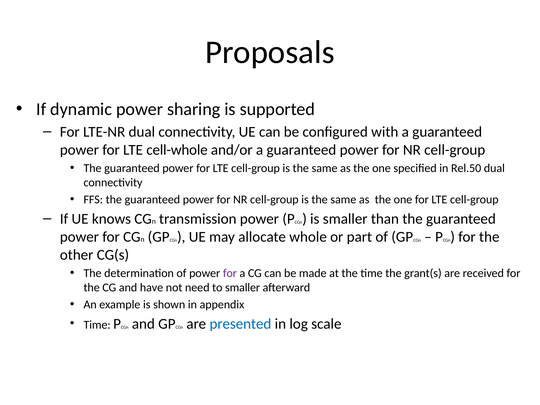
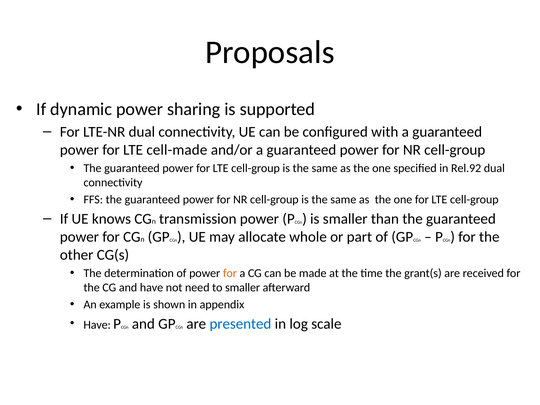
cell-whole: cell-whole -> cell-made (177, 150)
Rel.50: Rel.50 -> Rel.92 (466, 168)
for colour: purple -> orange (230, 273)
Time: Time -> Have (97, 325)
